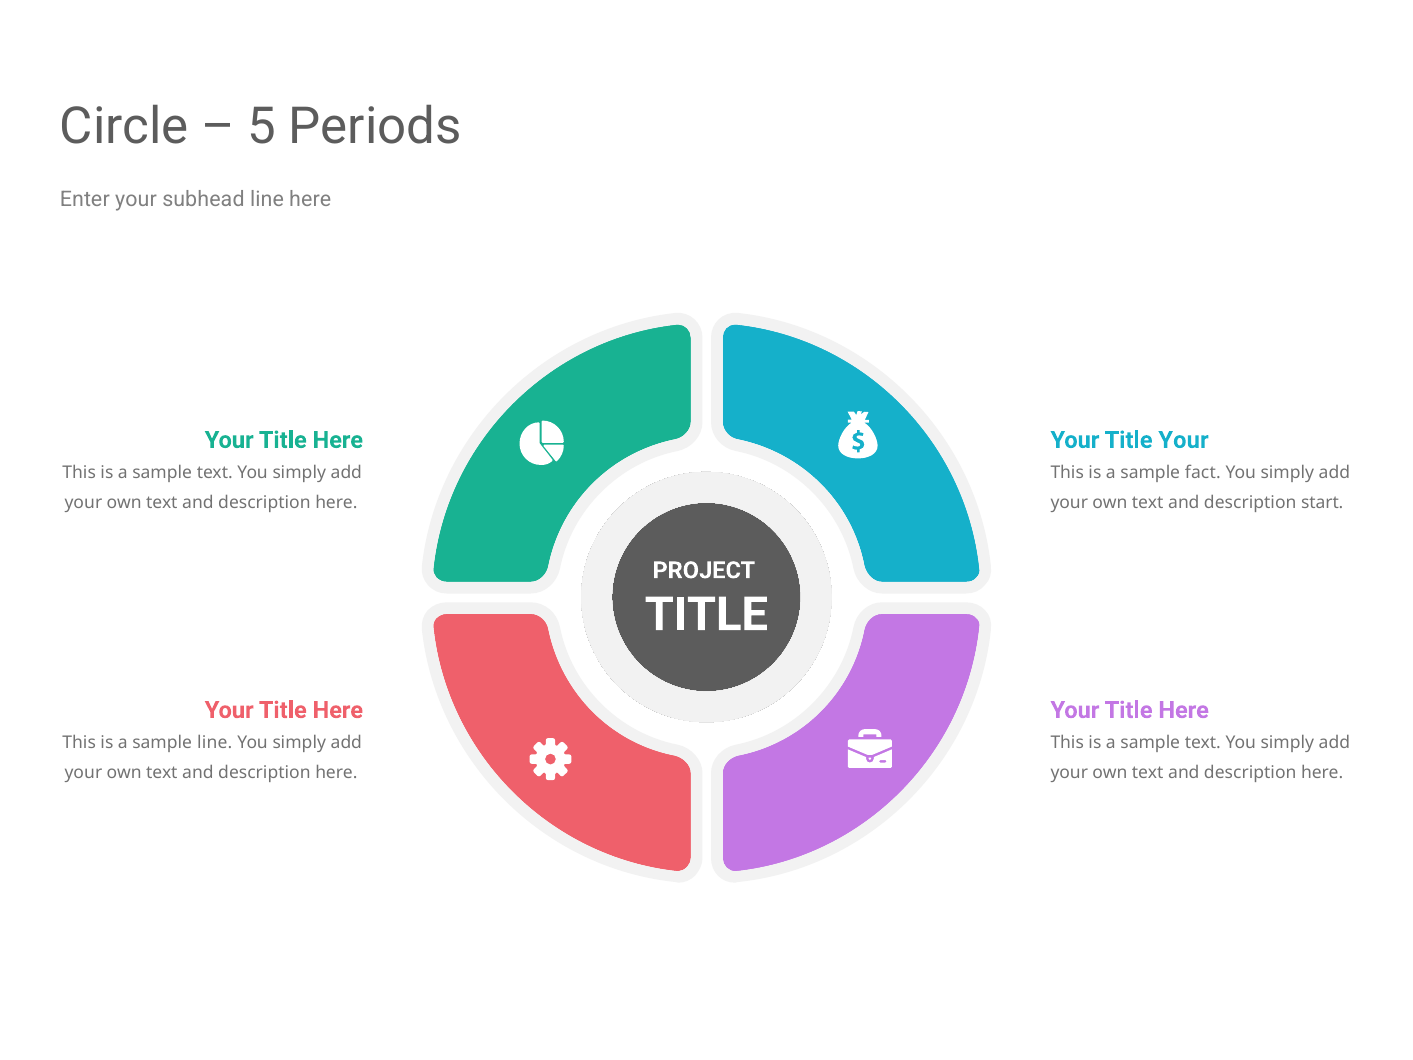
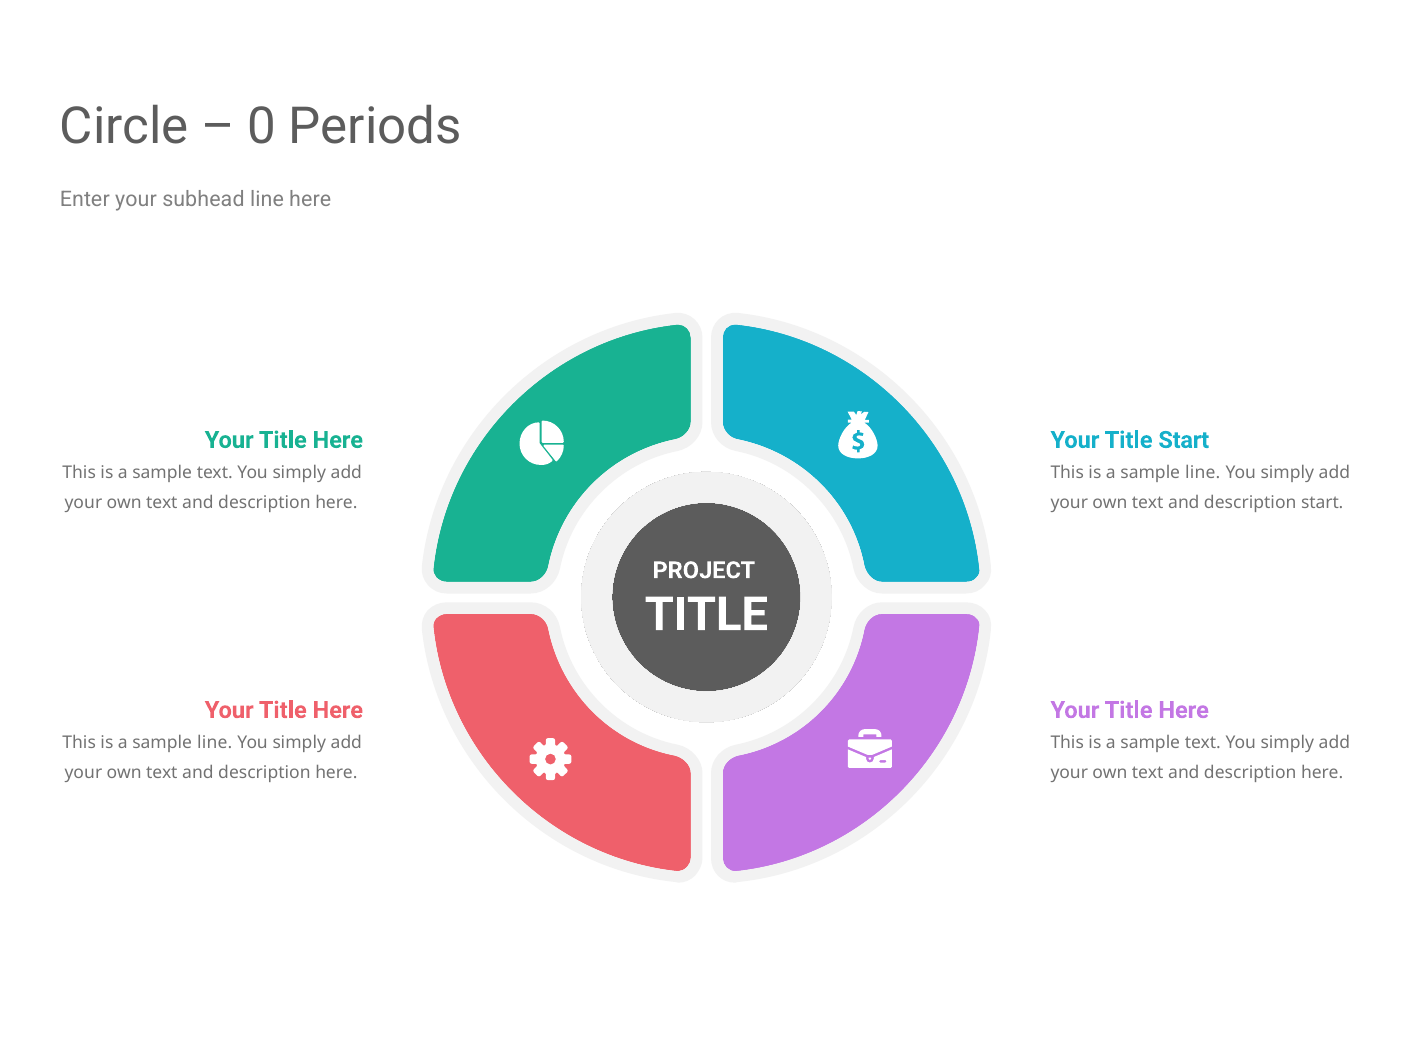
5: 5 -> 0 (262, 127)
Your Title Your: Your -> Start (1184, 440)
fact: fact -> line (1203, 473)
